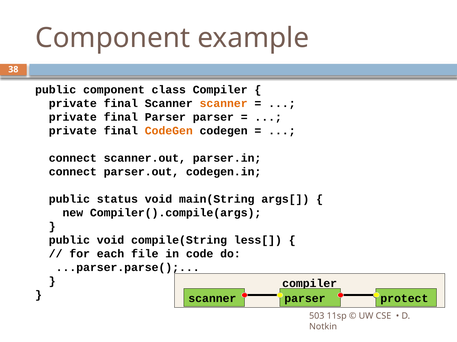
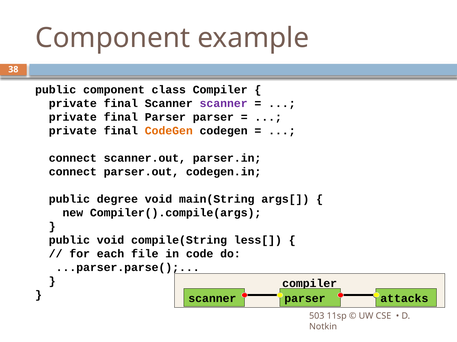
scanner colour: orange -> purple (224, 104)
status: status -> degree (117, 200)
protect: protect -> attacks (404, 299)
